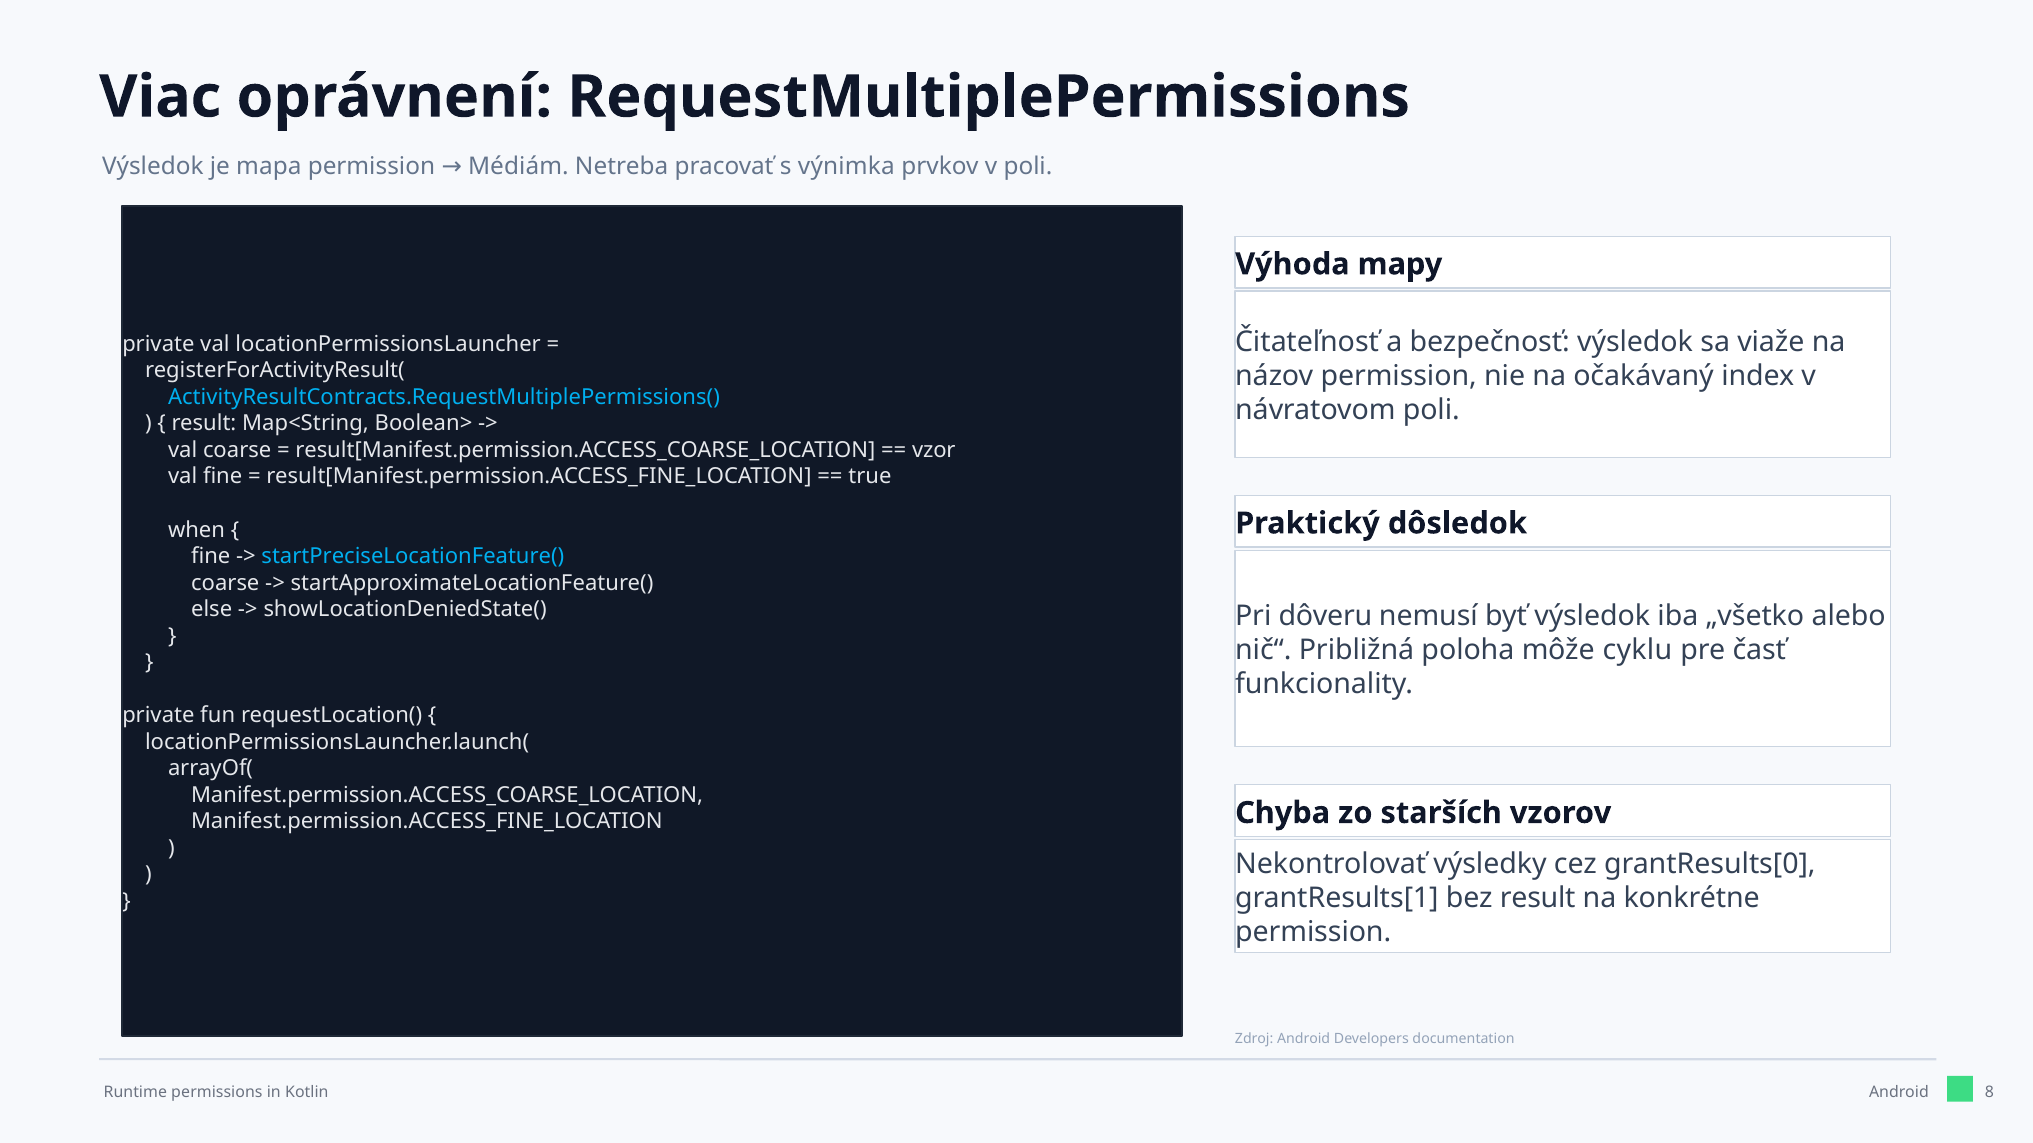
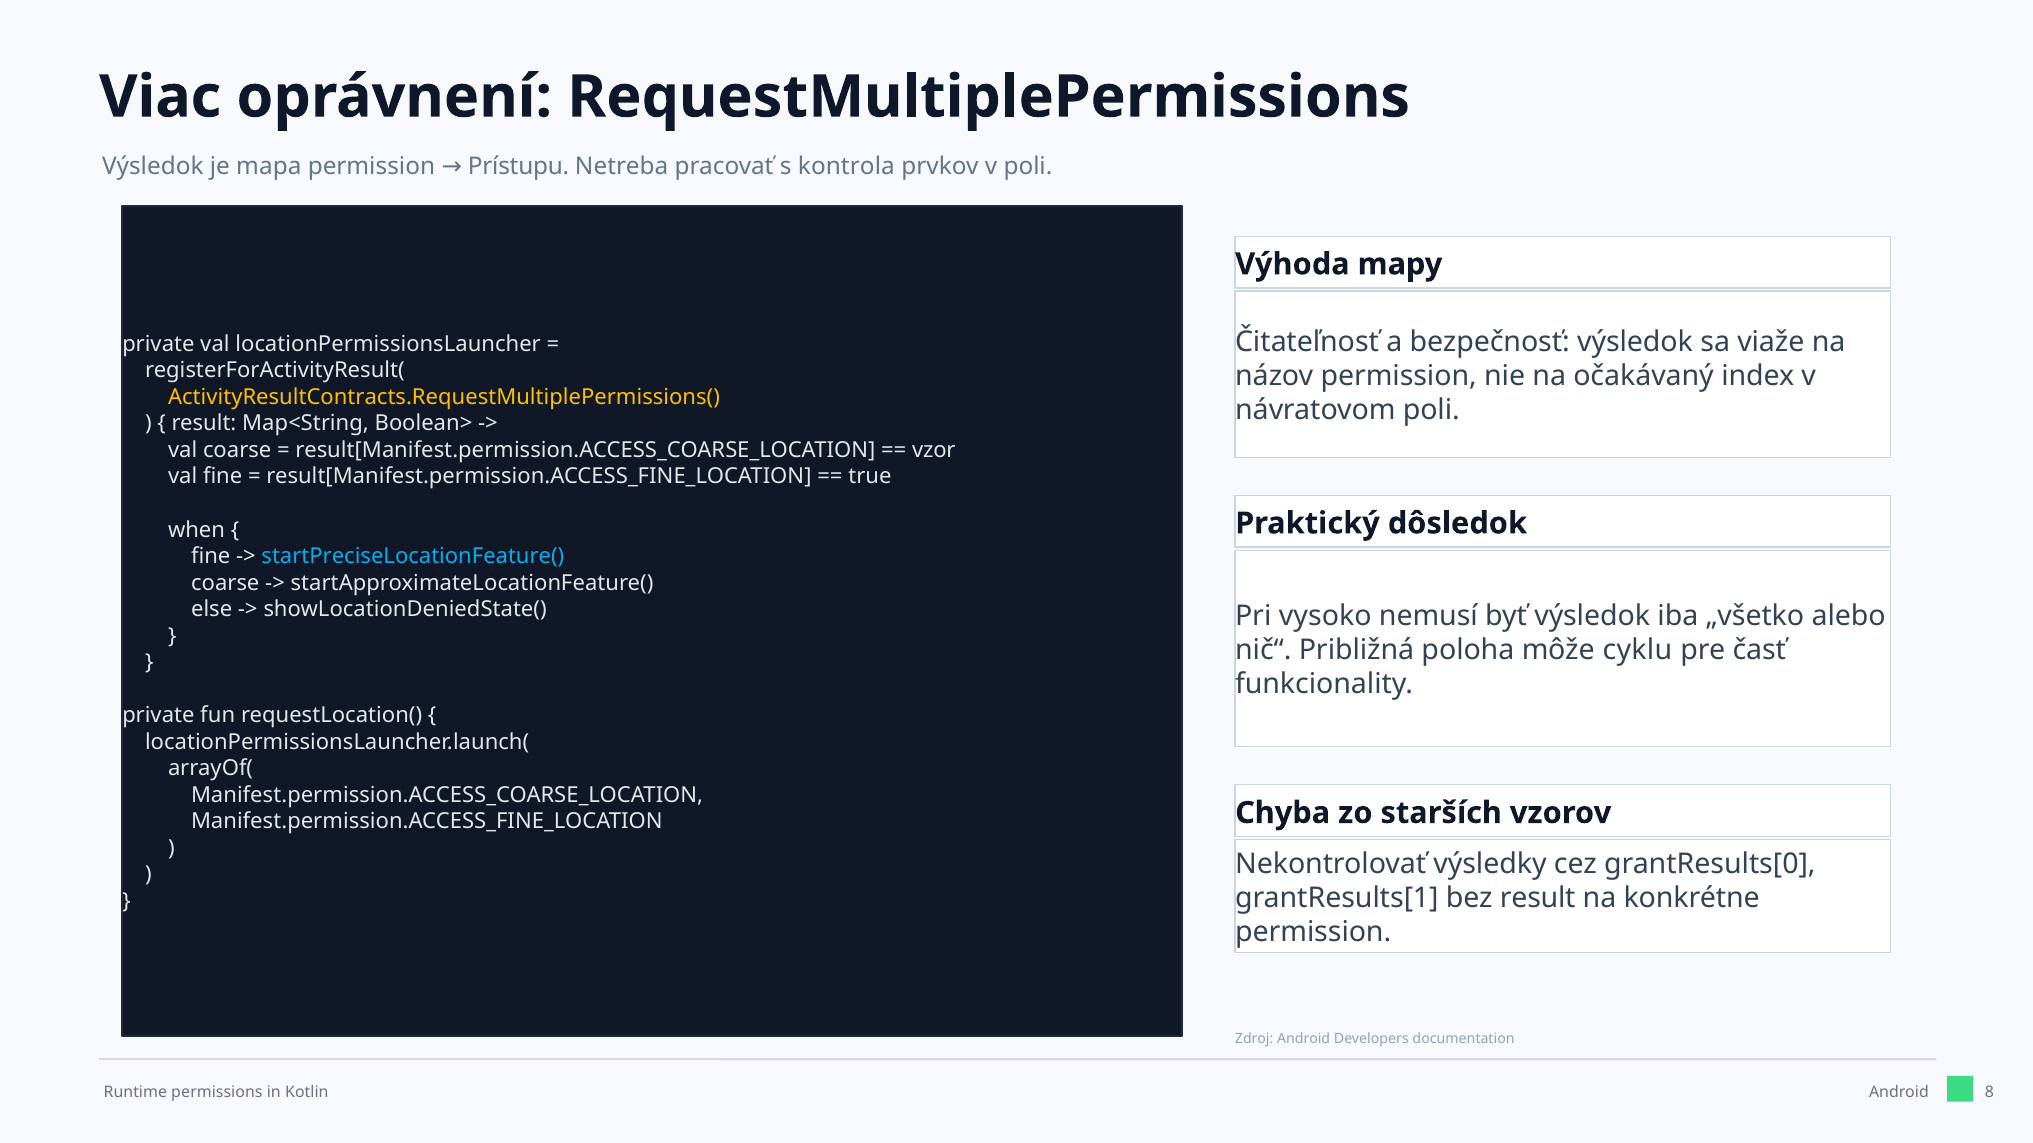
Médiám: Médiám -> Prístupu (519, 166)
výnimka: výnimka -> kontrola (846, 166)
ActivityResultContracts.RequestMultiplePermissions( colour: light blue -> yellow (444, 397)
dôveru: dôveru -> vysoko (1325, 617)
